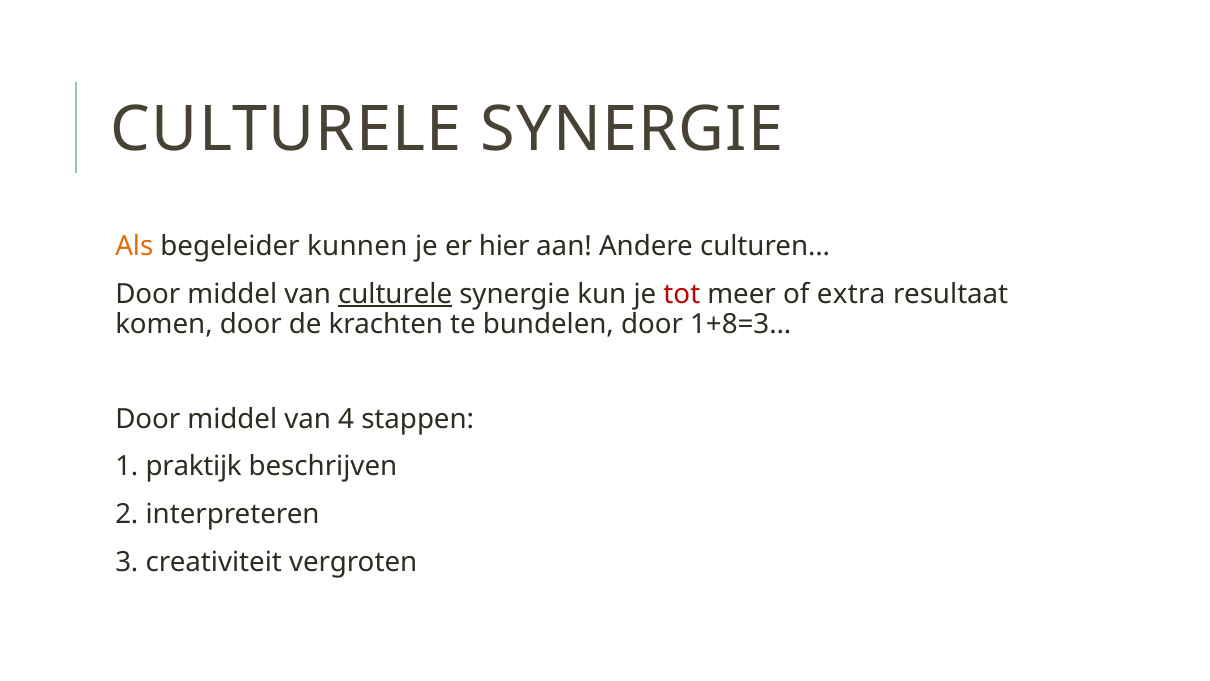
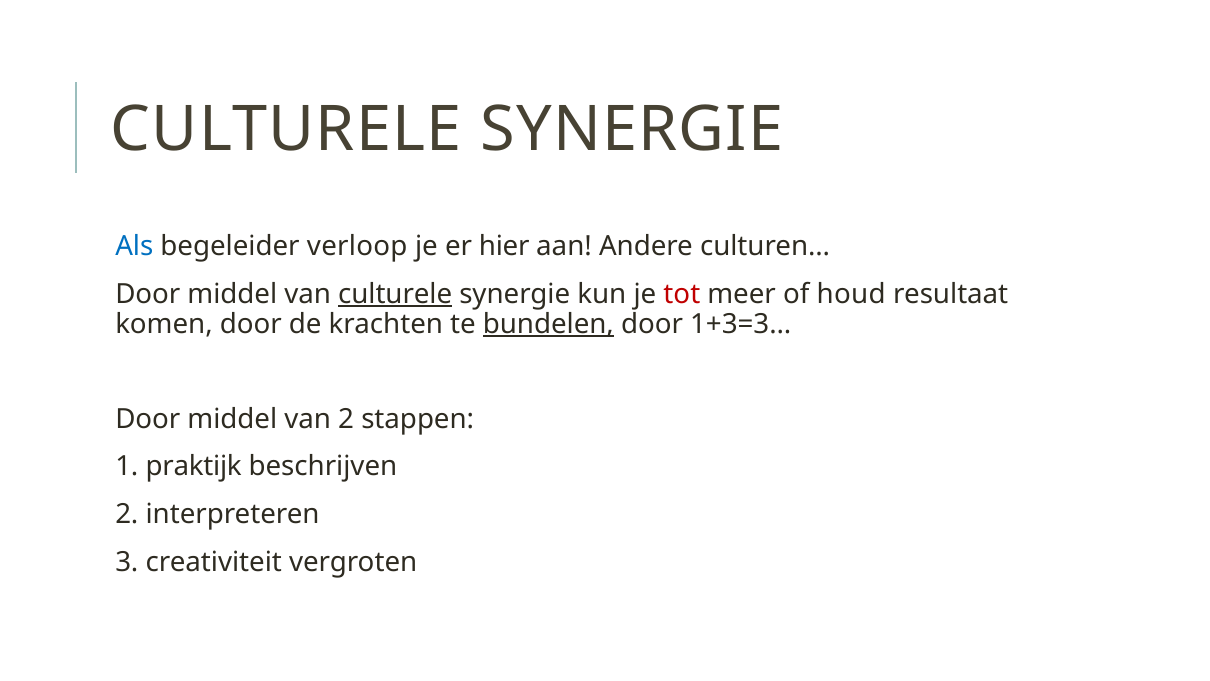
Als colour: orange -> blue (134, 246)
kunnen: kunnen -> verloop (357, 246)
extra: extra -> houd (851, 294)
bundelen underline: none -> present (548, 324)
1+8=3…: 1+8=3… -> 1+3=3… (741, 324)
van 4: 4 -> 2 (346, 419)
